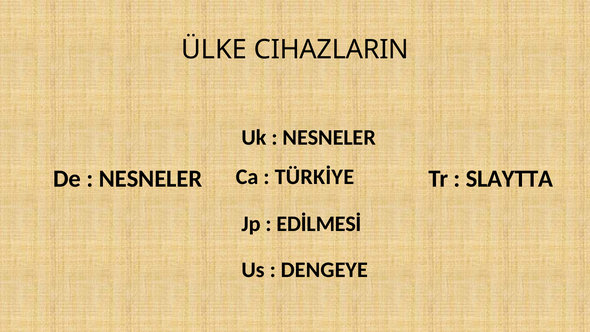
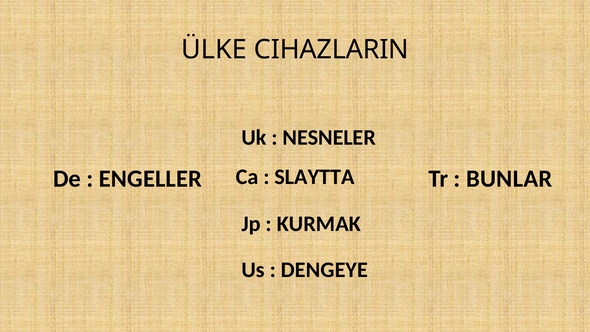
TÜRKİYE: TÜRKİYE -> SLAYTTA (315, 177)
NESNELER: NESNELER -> ENGELLER (150, 179)
SLAYTTA: SLAYTTA -> BUNLAR (509, 179)
EDİLMESİ: EDİLMESİ -> KURMAK (319, 224)
